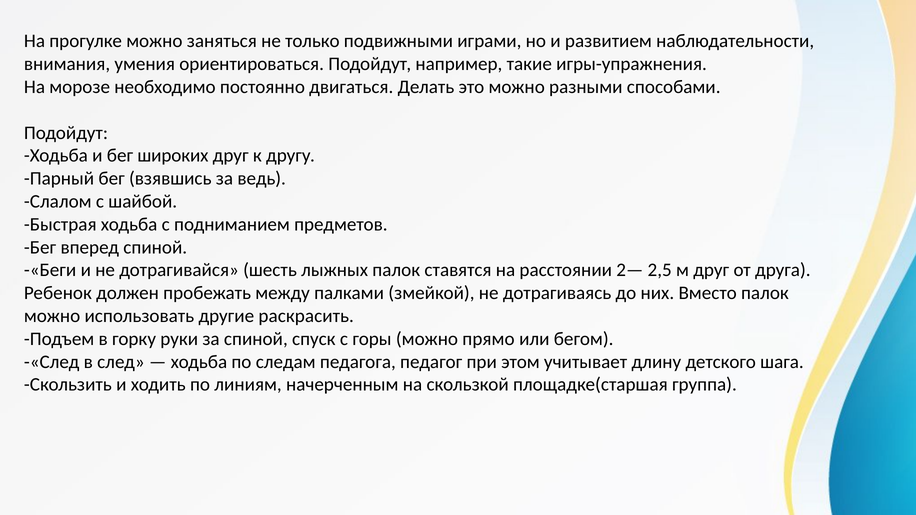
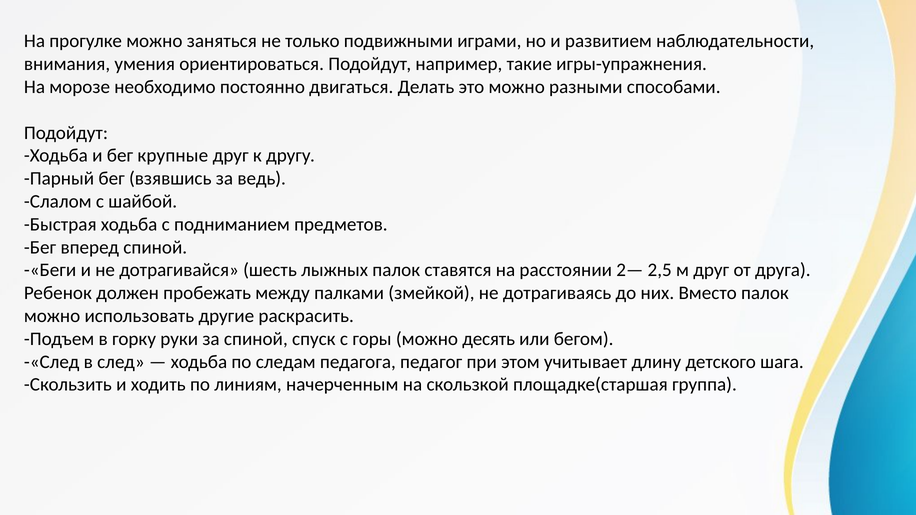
широких: широких -> крупные (173, 156)
прямо: прямо -> десять (489, 339)
